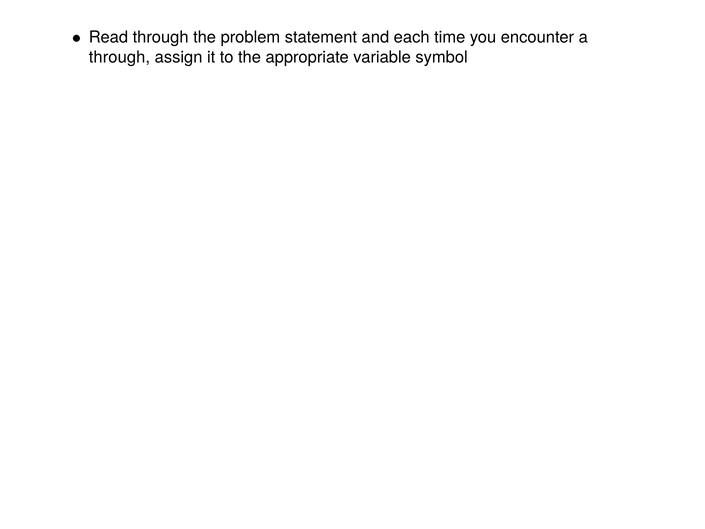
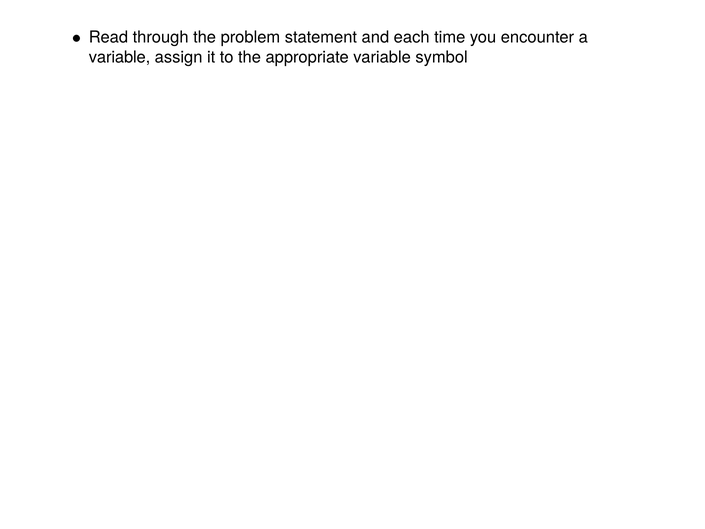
through: through -> variable (120, 57)
